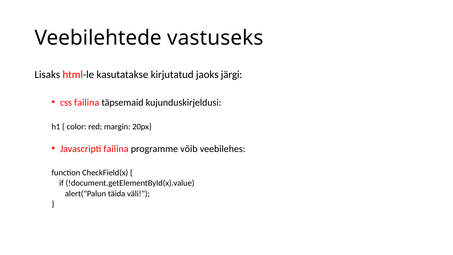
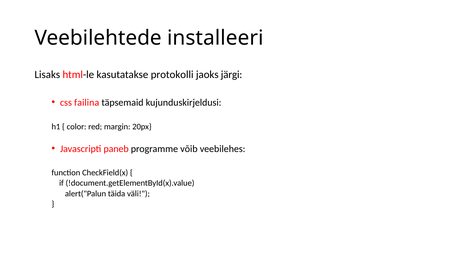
vastuseks: vastuseks -> installeeri (215, 38)
kirjutatud: kirjutatud -> protokolli (172, 74)
Javascripti failina: failina -> paneb (116, 149)
